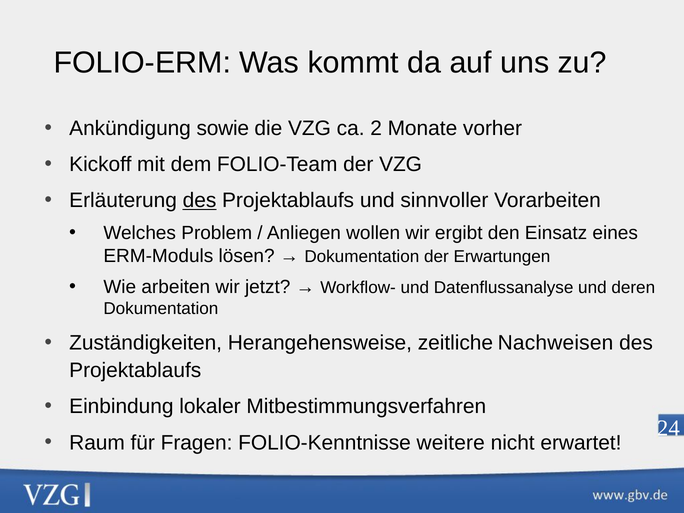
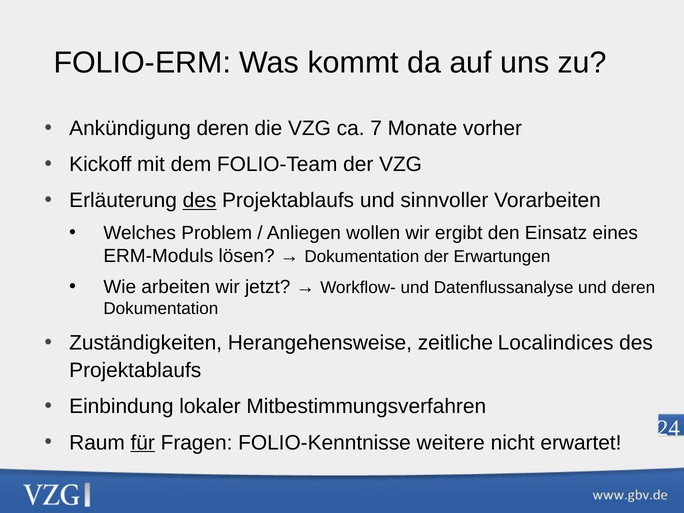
Ankündigung sowie: sowie -> deren (223, 128)
2: 2 -> 7 (376, 128)
Nachweisen: Nachweisen -> Localindices (556, 343)
für underline: none -> present (143, 443)
